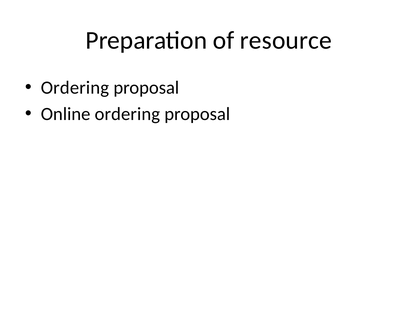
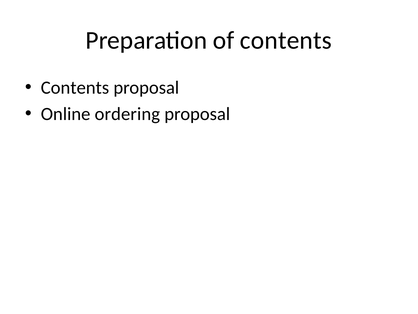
of resource: resource -> contents (286, 40)
Ordering: Ordering -> Contents (75, 88)
